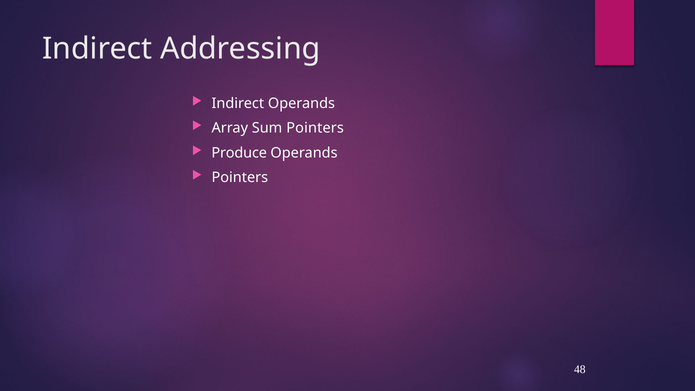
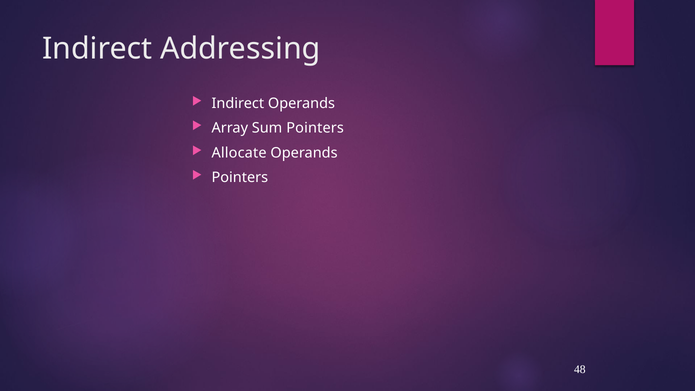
Produce: Produce -> Allocate (239, 153)
